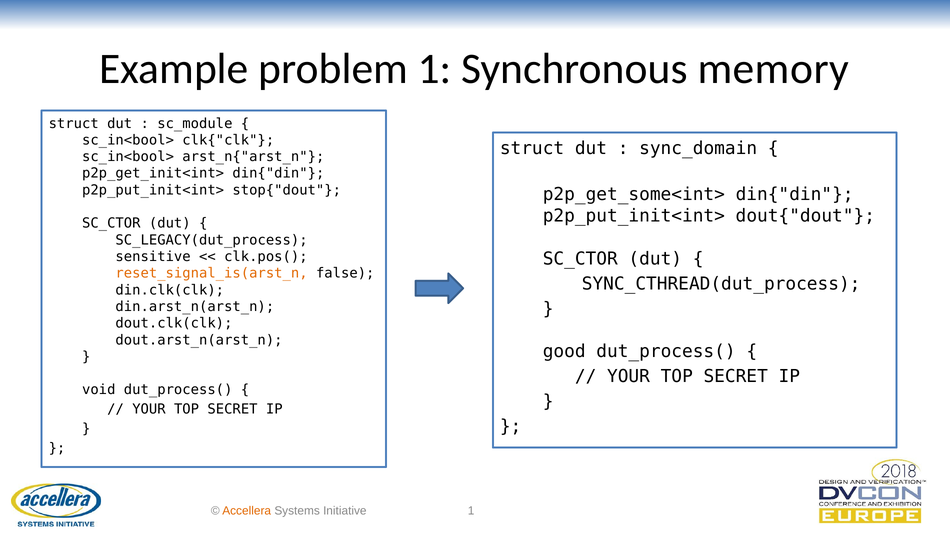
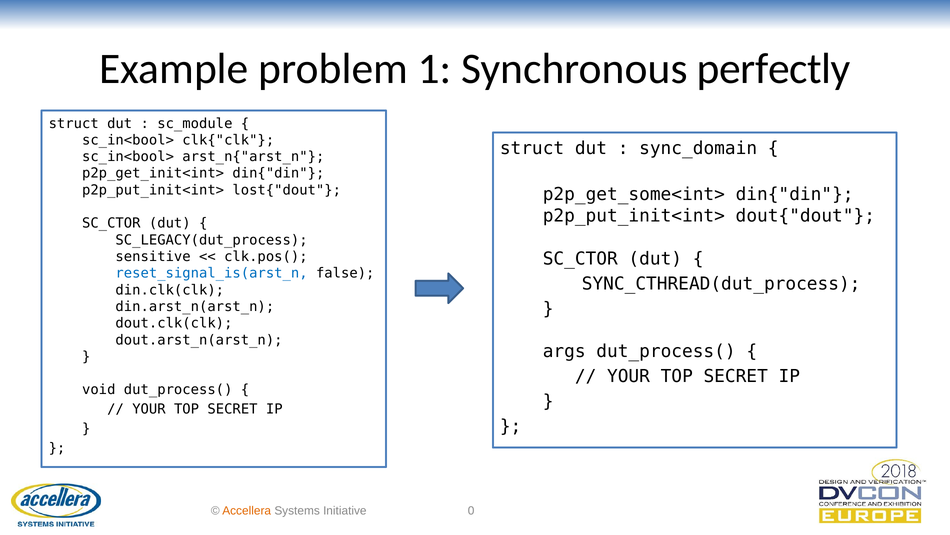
memory: memory -> perfectly (774, 69)
stop{"dout: stop{"dout -> lost{"dout (287, 190)
reset_signal_is(arst_n colour: orange -> blue (212, 273)
good: good -> args (564, 351)
Initiative 1: 1 -> 0 (471, 510)
